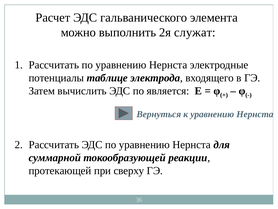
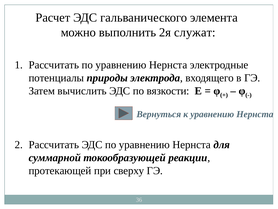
таблице: таблице -> природы (107, 78)
является: является -> вязкости (168, 91)
